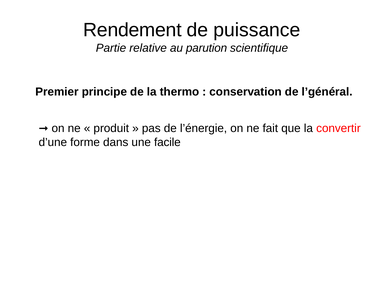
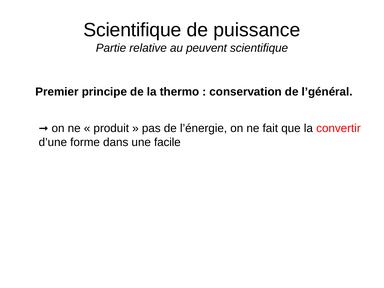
Rendement: Rendement -> Scientifique (132, 30)
parution: parution -> peuvent (207, 48)
